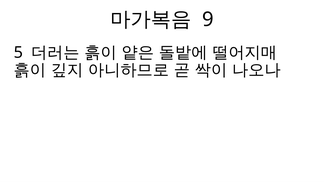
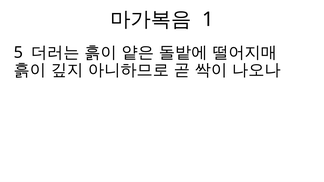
9: 9 -> 1 (208, 20)
